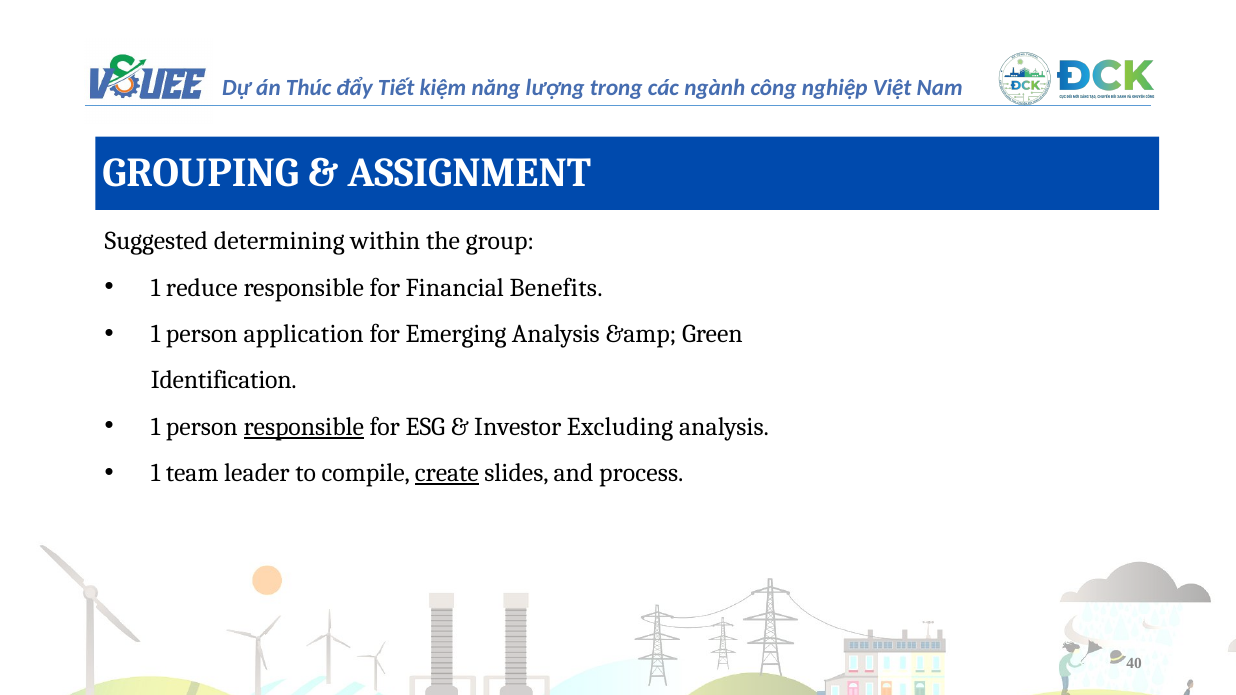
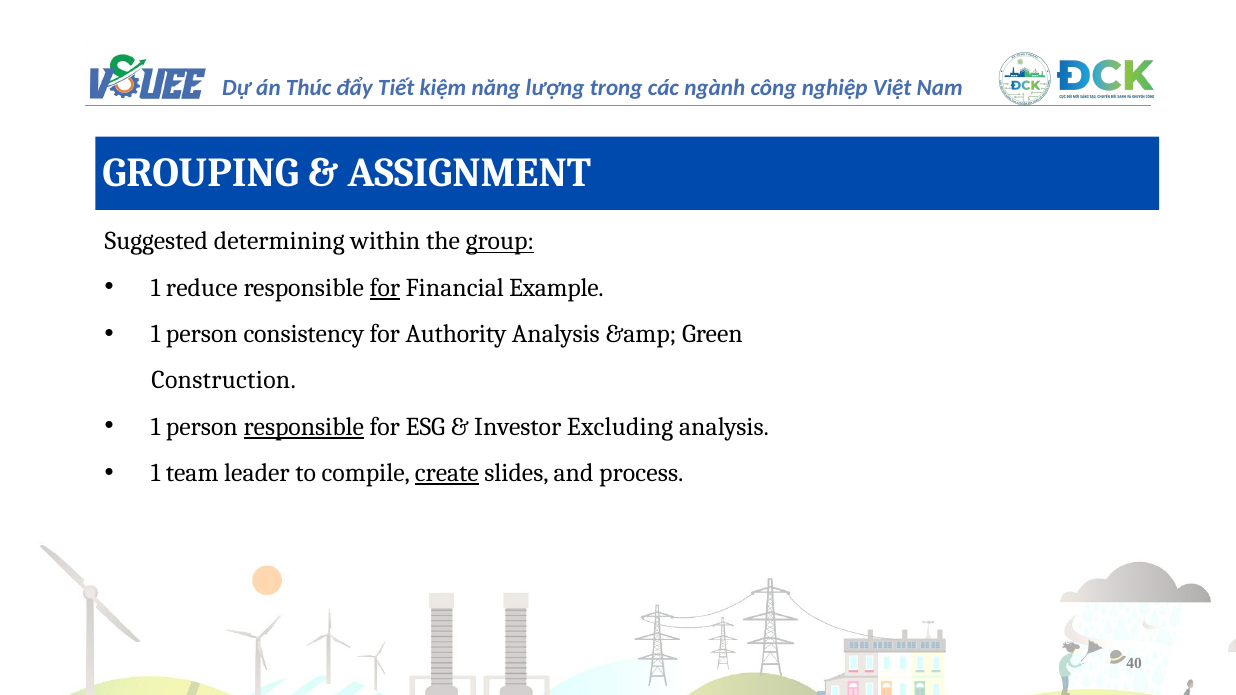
group underline: none -> present (500, 242)
for underline: none -> present (385, 288)
Benefits: Benefits -> Example (556, 288)
application: application -> consistency (304, 334)
Emerging: Emerging -> Authority (456, 334)
Identification: Identification -> Construction (224, 381)
